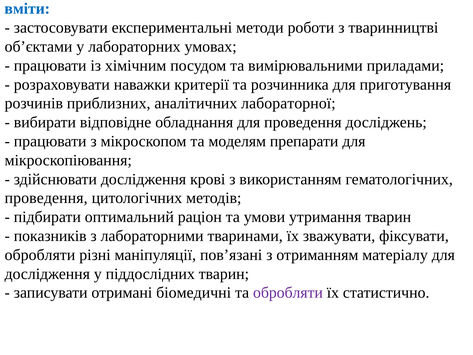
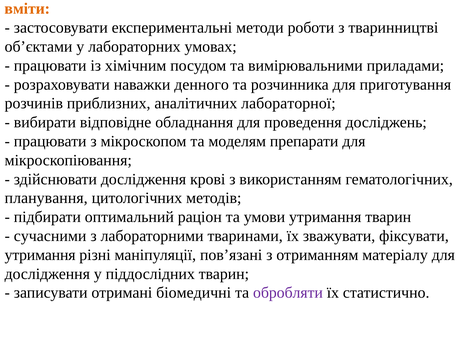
вміти colour: blue -> orange (27, 9)
критерії: критерії -> денного (202, 84)
проведення: проведення -> планування (46, 198)
показників: показників -> сучасними (50, 236)
обробляти: обробляти -> утримання (40, 255)
